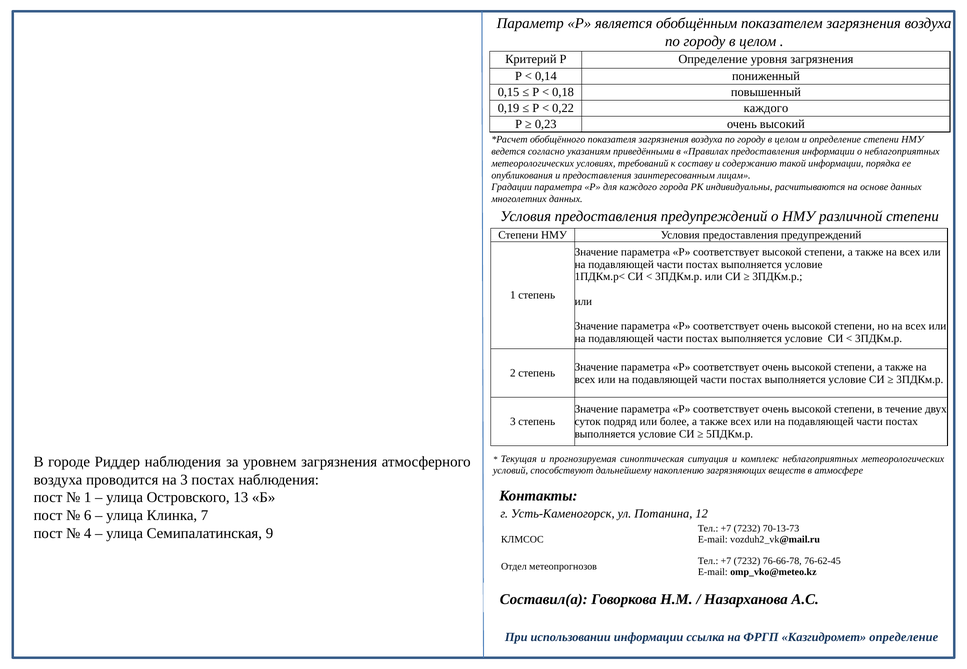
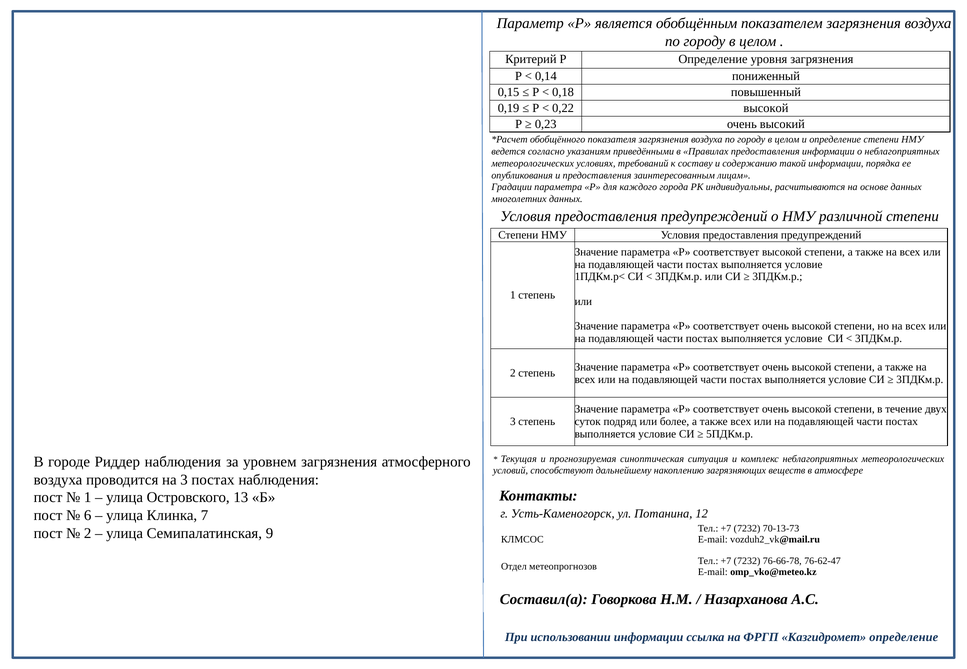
0,22 каждого: каждого -> высокой (766, 108)
4: 4 -> 2 (88, 534)
76-62-45: 76-62-45 -> 76-62-47 (822, 561)
